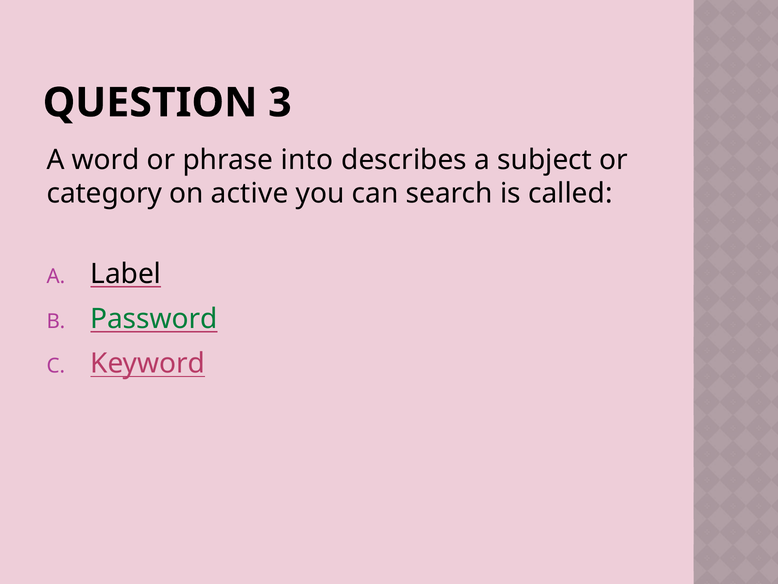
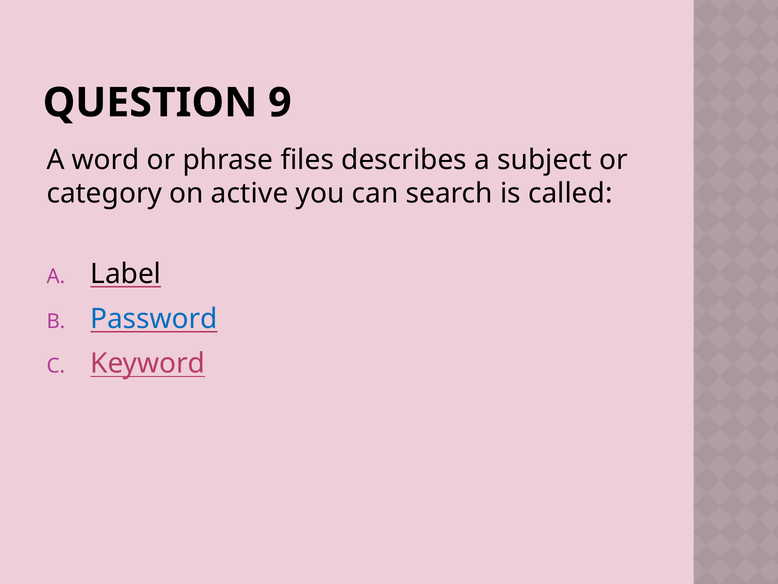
3: 3 -> 9 (280, 103)
into: into -> files (307, 160)
Password colour: green -> blue (154, 319)
